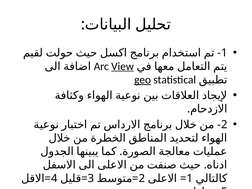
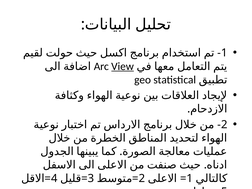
geo underline: present -> none (143, 80)
